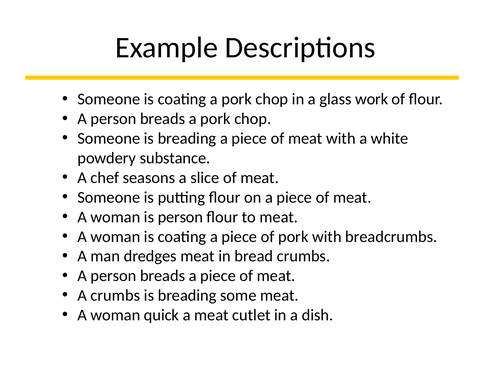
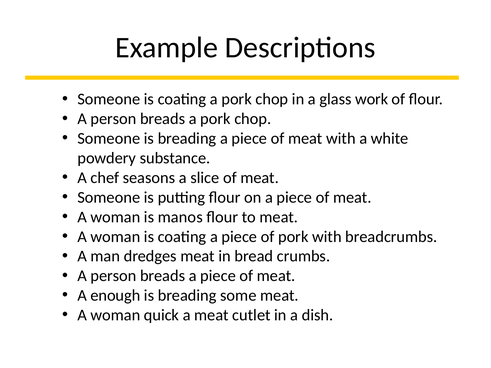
is person: person -> manos (180, 217)
A crumbs: crumbs -> enough (115, 296)
